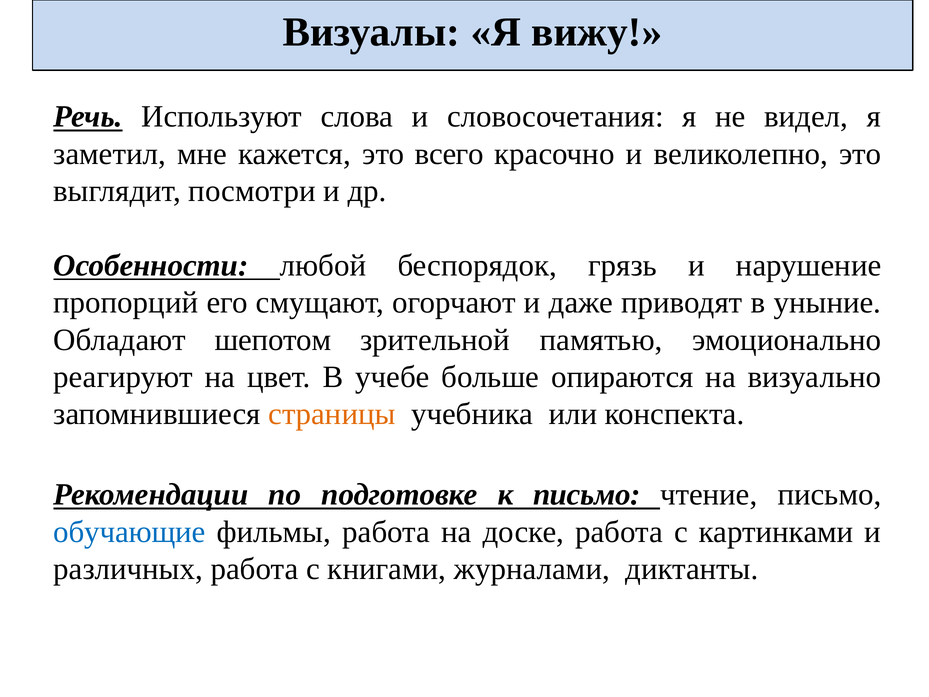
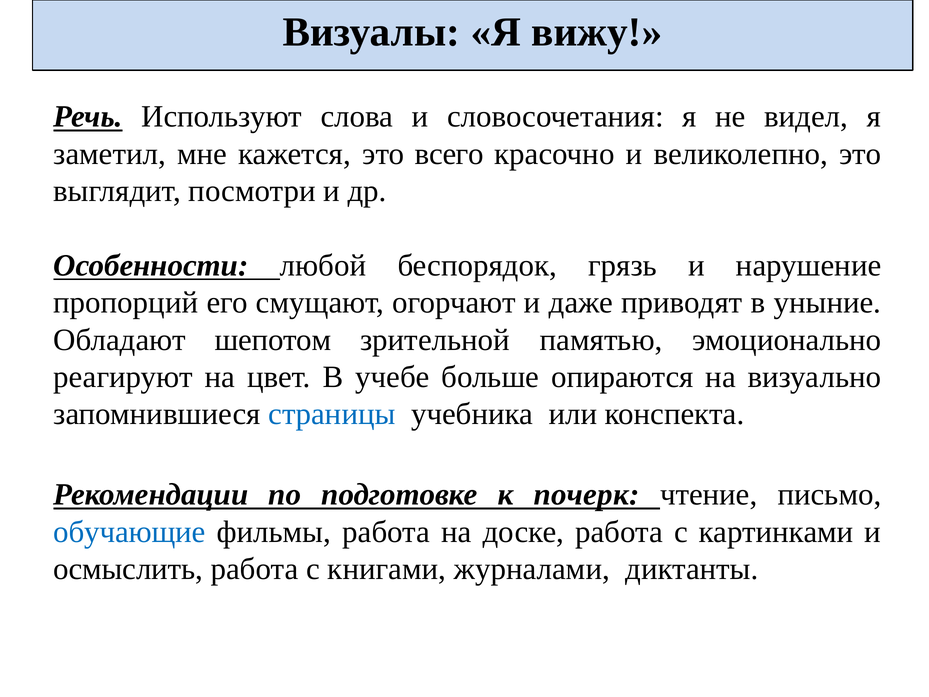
страницы colour: orange -> blue (332, 414)
к письмо: письмо -> почерк (586, 495)
различных: различных -> осмыслить (128, 569)
